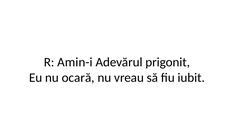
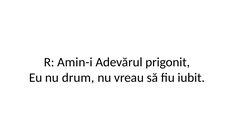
ocară: ocară -> drum (78, 78)
